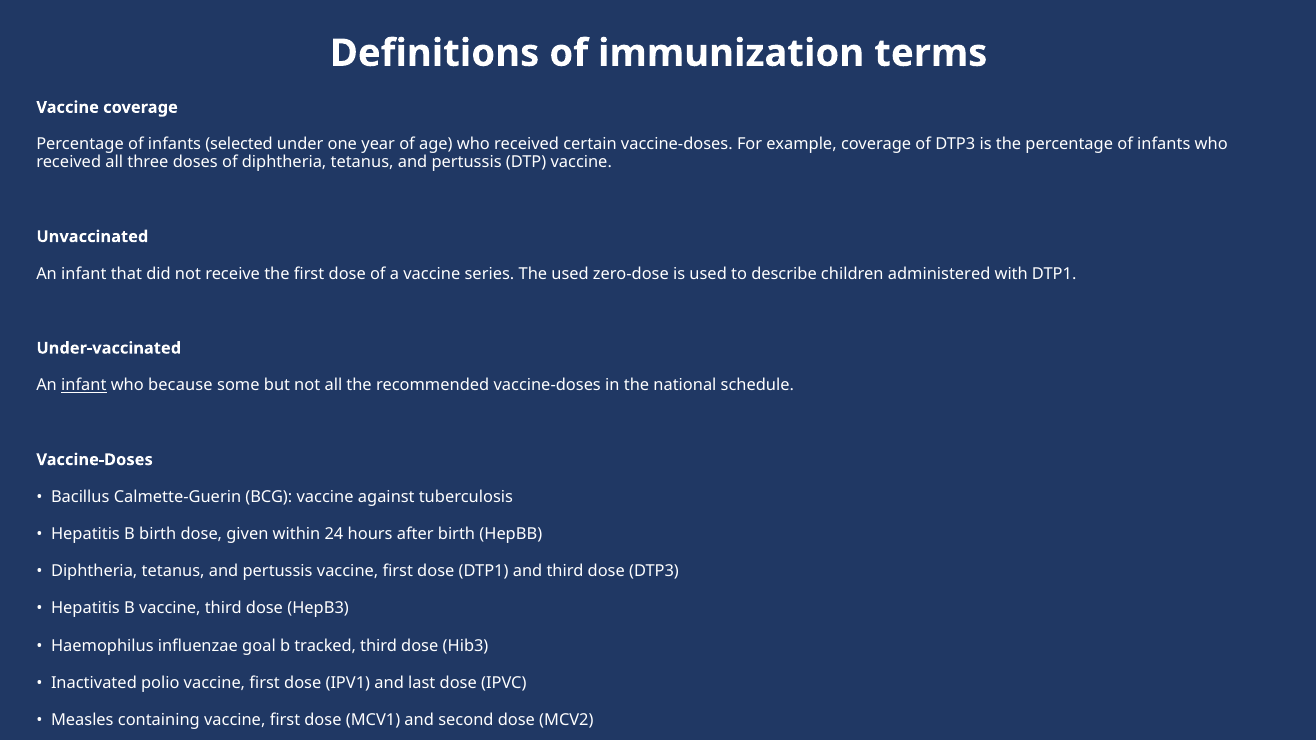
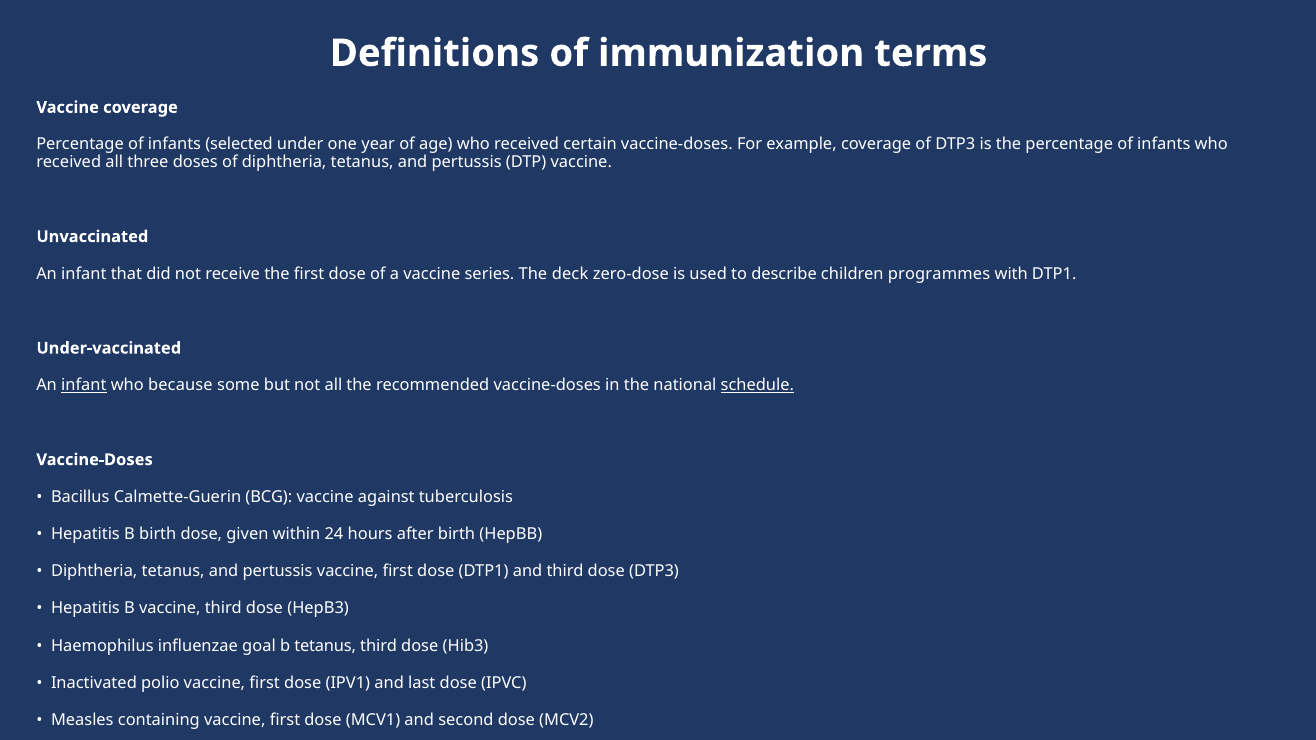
The used: used -> deck (570, 274)
administered: administered -> programmes (939, 274)
schedule underline: none -> present (757, 385)
b tracked: tracked -> tetanus (325, 646)
